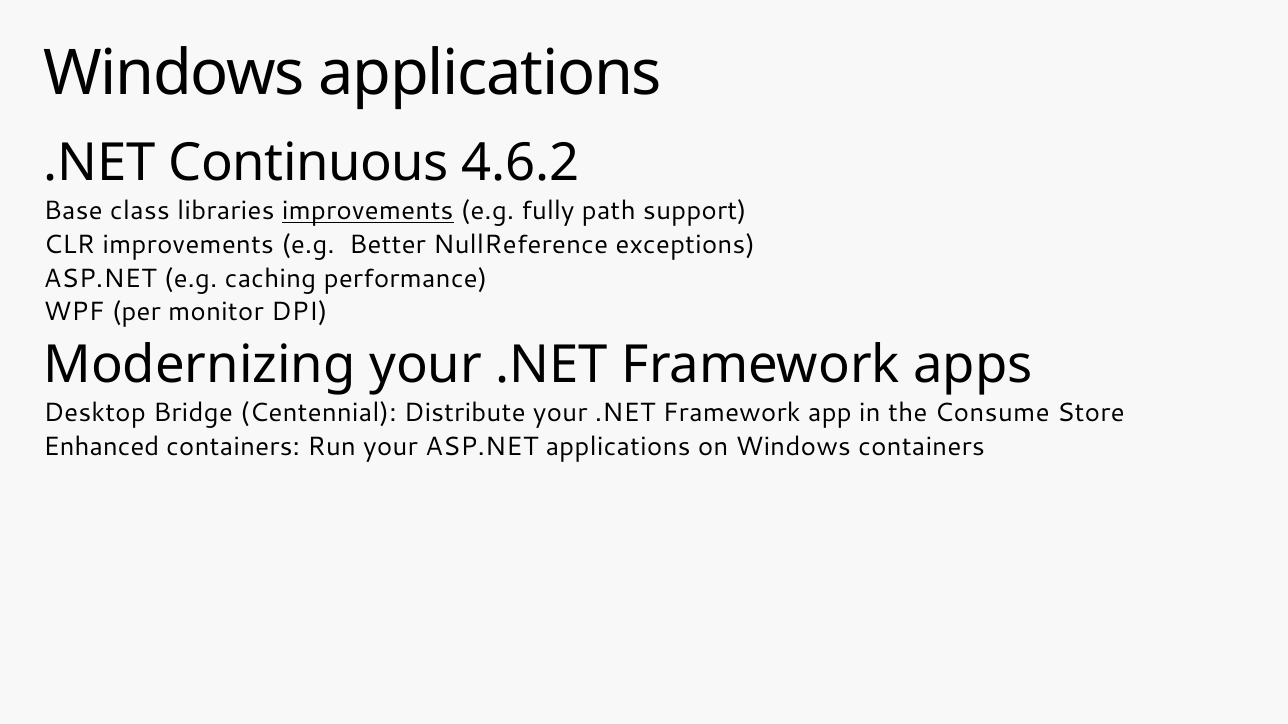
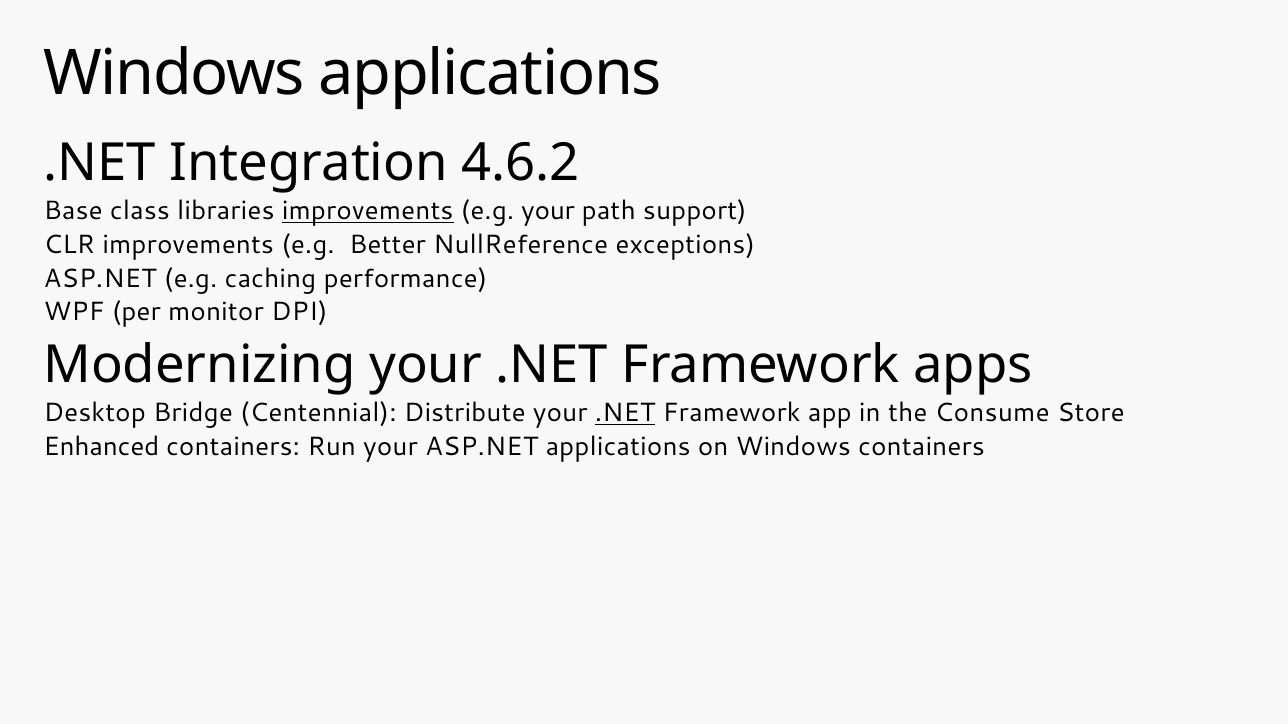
Continuous: Continuous -> Integration (309, 163)
e.g fully: fully -> your (548, 211)
.NET underline: none -> present (625, 413)
